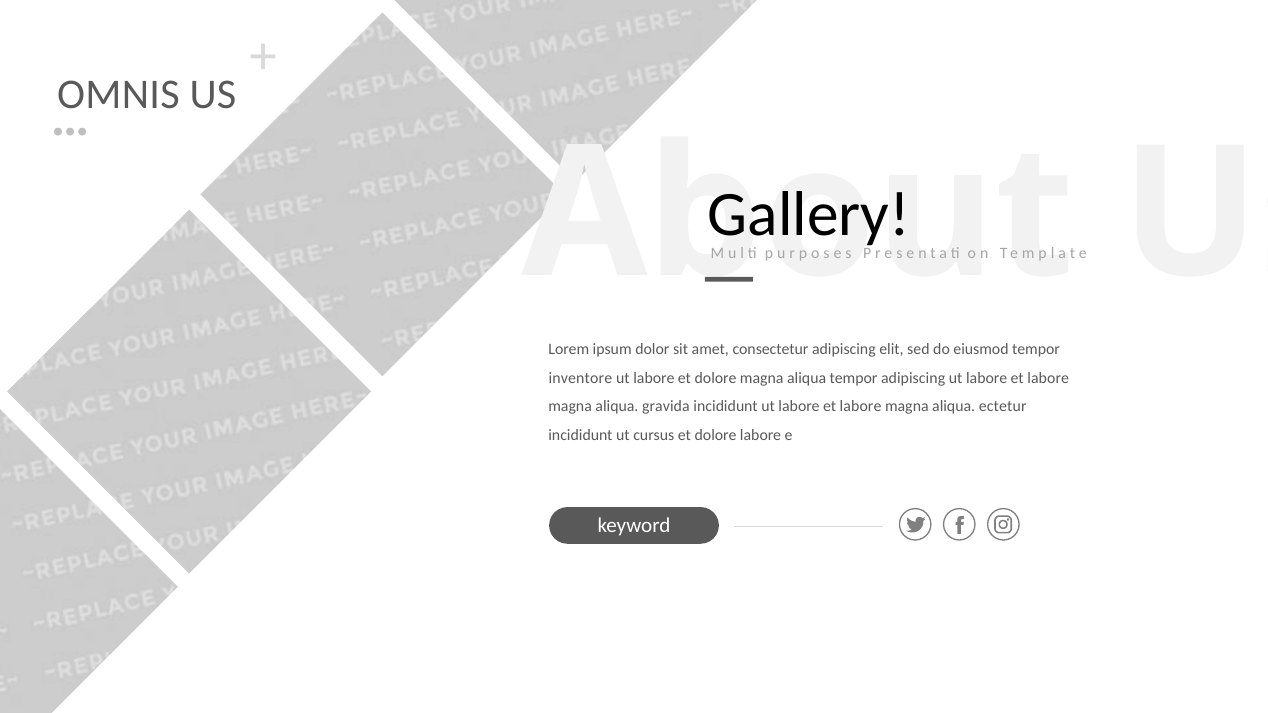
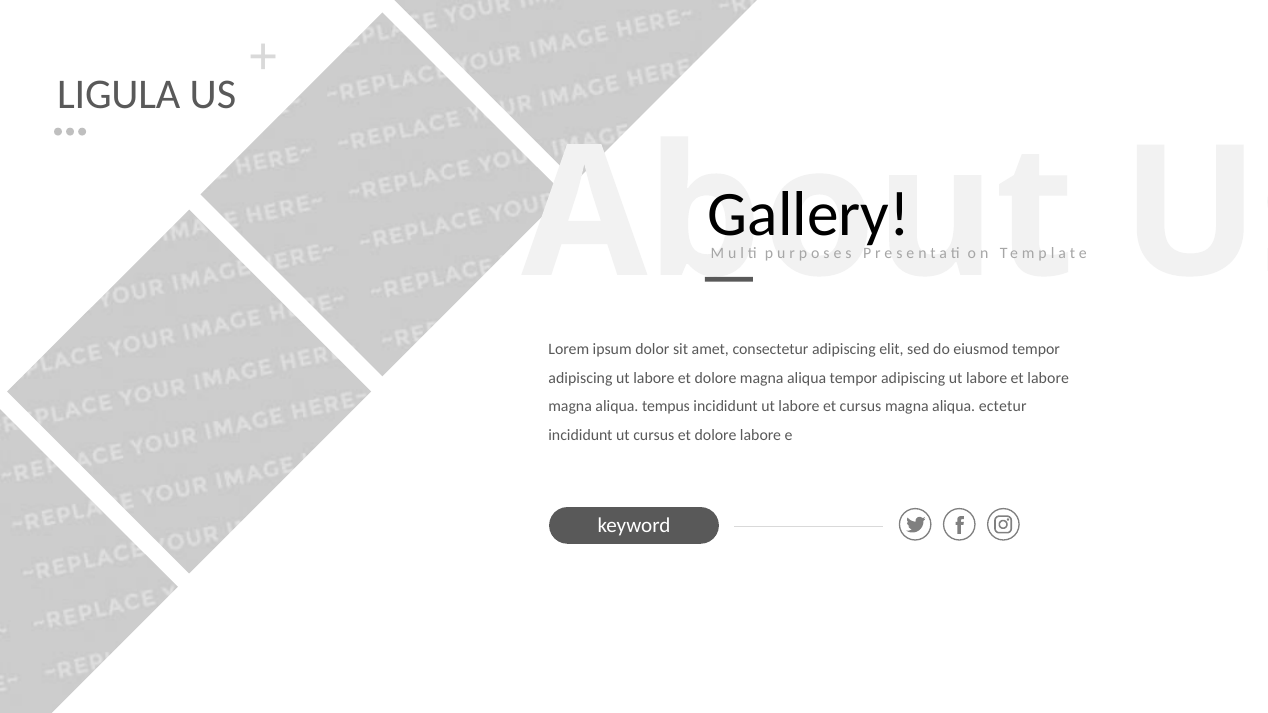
OMNIS: OMNIS -> LIGULA (119, 95)
inventore: inventore -> adipiscing (580, 378)
gravida: gravida -> tempus (666, 407)
labore: labore -> cursus (861, 407)
